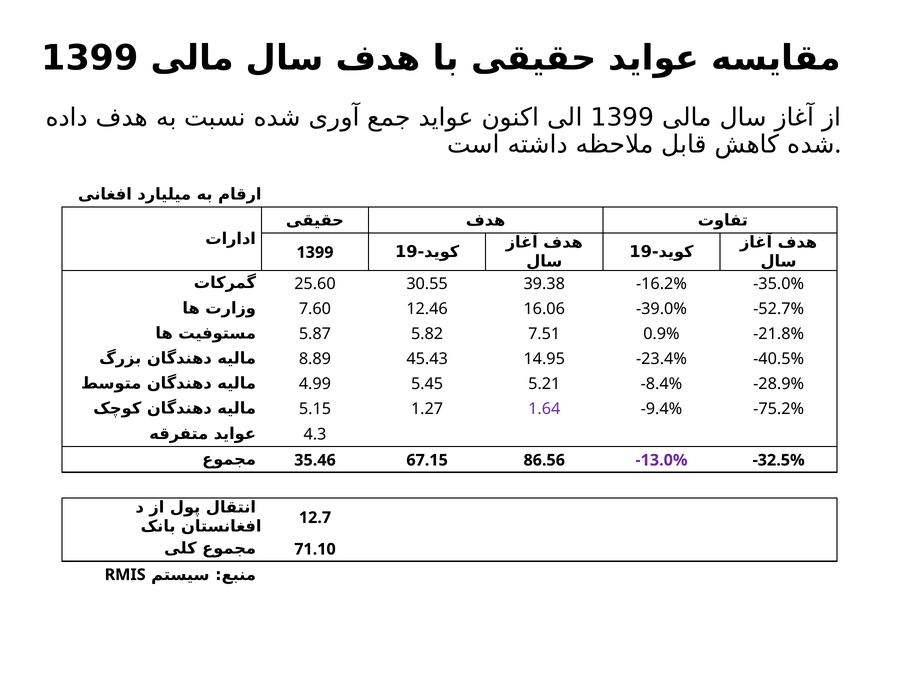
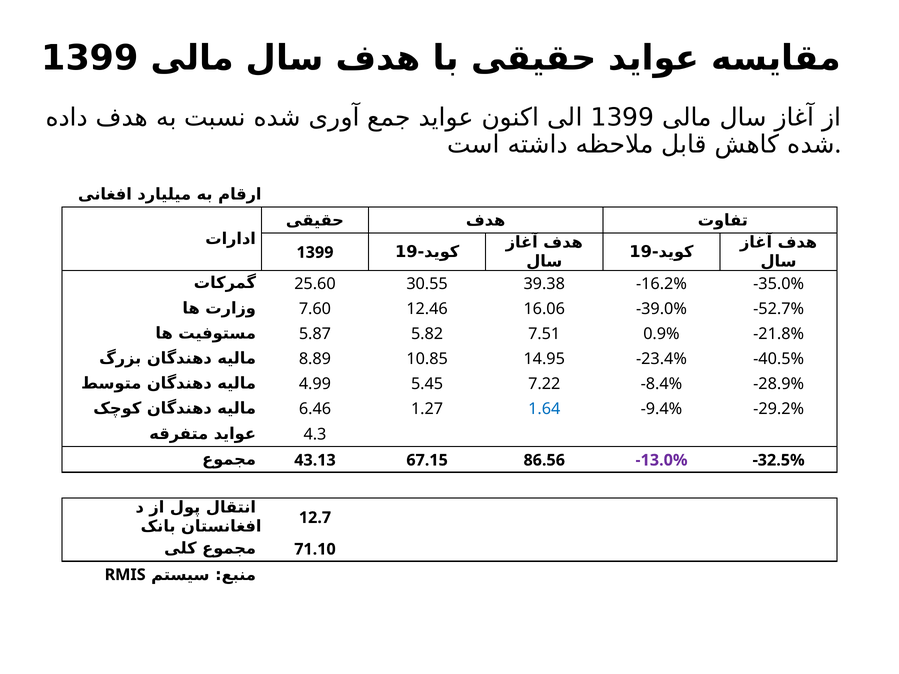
45.43: 45.43 -> 10.85 (427, 359)
5.21: 5.21 -> 7.22 (544, 384)
5.15: 5.15 -> 6.46 (315, 409)
1.64 colour: purple -> blue (544, 409)
-75.2%: -75.2% -> -29.2% (779, 409)
35.46: 35.46 -> 43.13 (315, 460)
